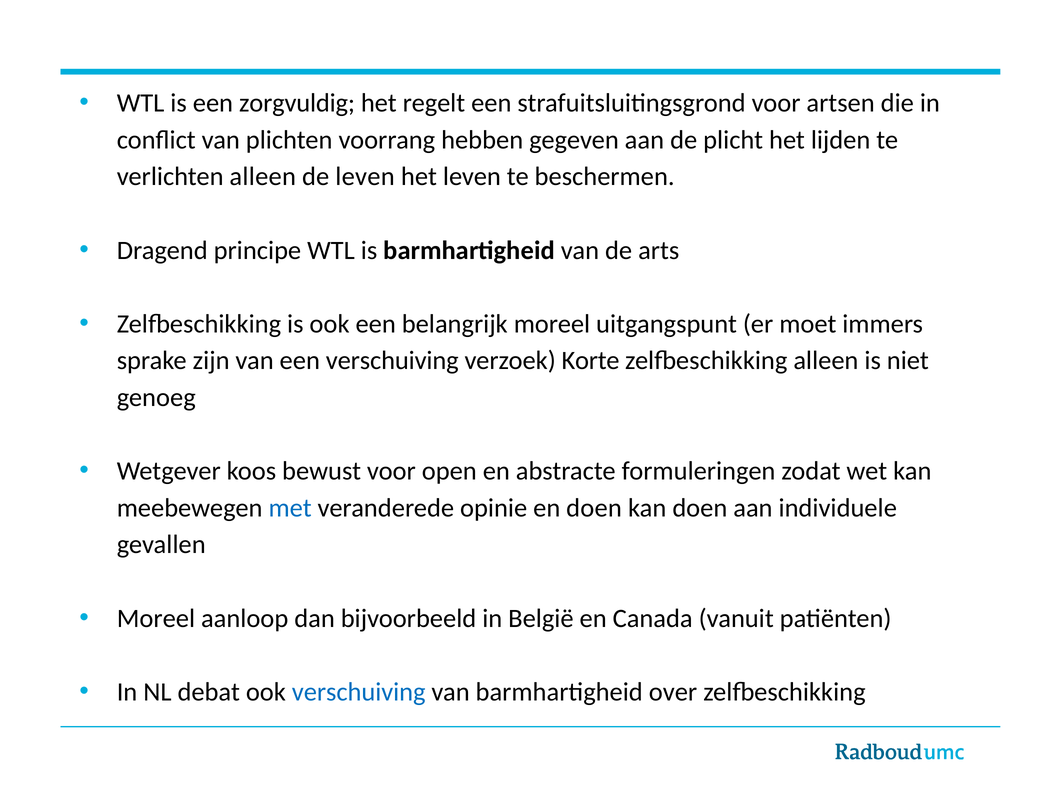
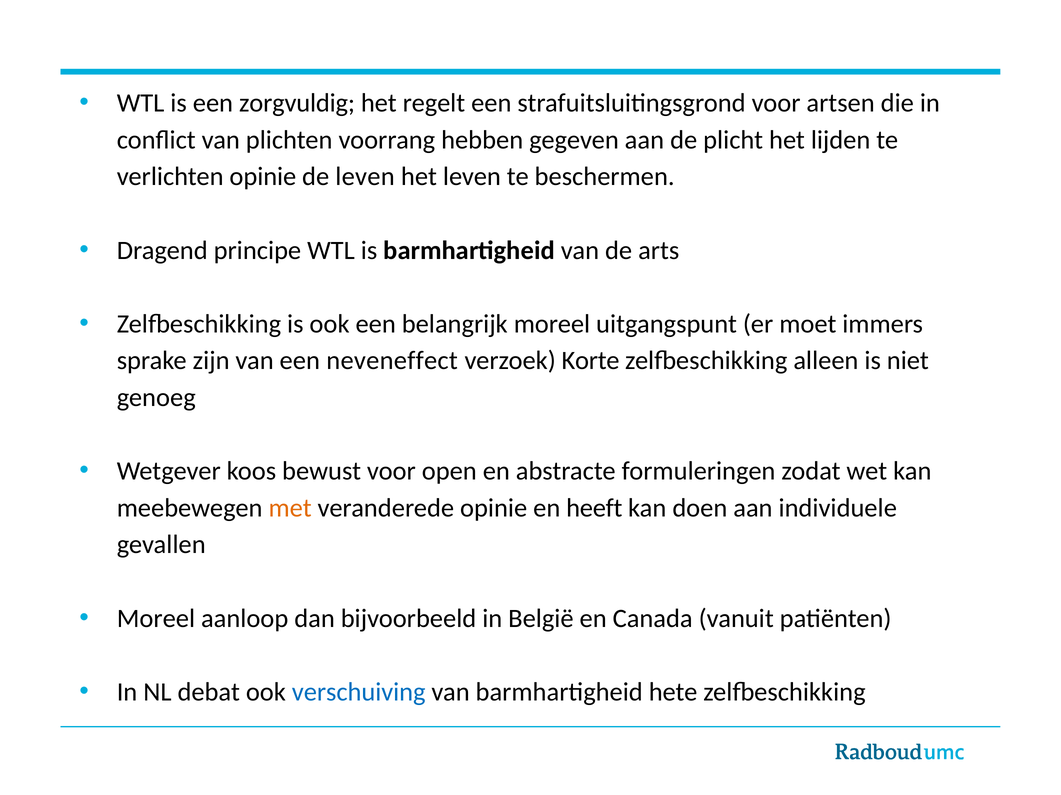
verlichten alleen: alleen -> opinie (263, 177)
een verschuiving: verschuiving -> neveneffect (392, 361)
met colour: blue -> orange (290, 508)
en doen: doen -> heeft (594, 508)
over: over -> hete (673, 693)
